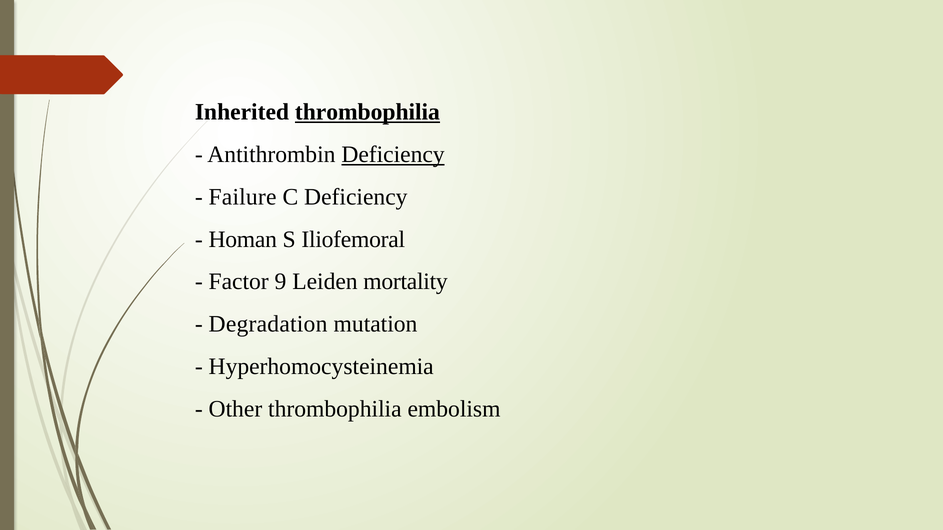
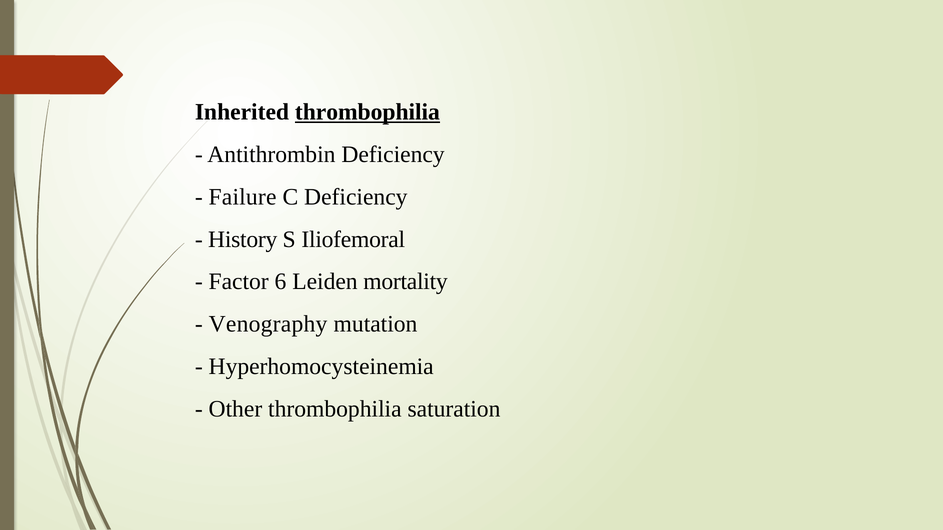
Deficiency underline: present -> none (393, 155)
Homan: Homan -> History (243, 239)
9: 9 -> 6 (280, 282)
Degradation: Degradation -> Venography (268, 324)
embolism: embolism -> saturation (454, 409)
